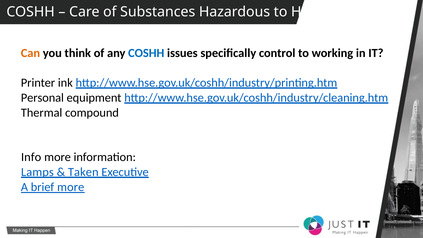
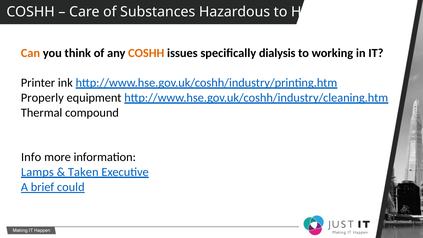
COSHH colour: blue -> orange (146, 53)
control: control -> dialysis (277, 53)
Personal: Personal -> Properly (42, 98)
brief more: more -> could (71, 187)
